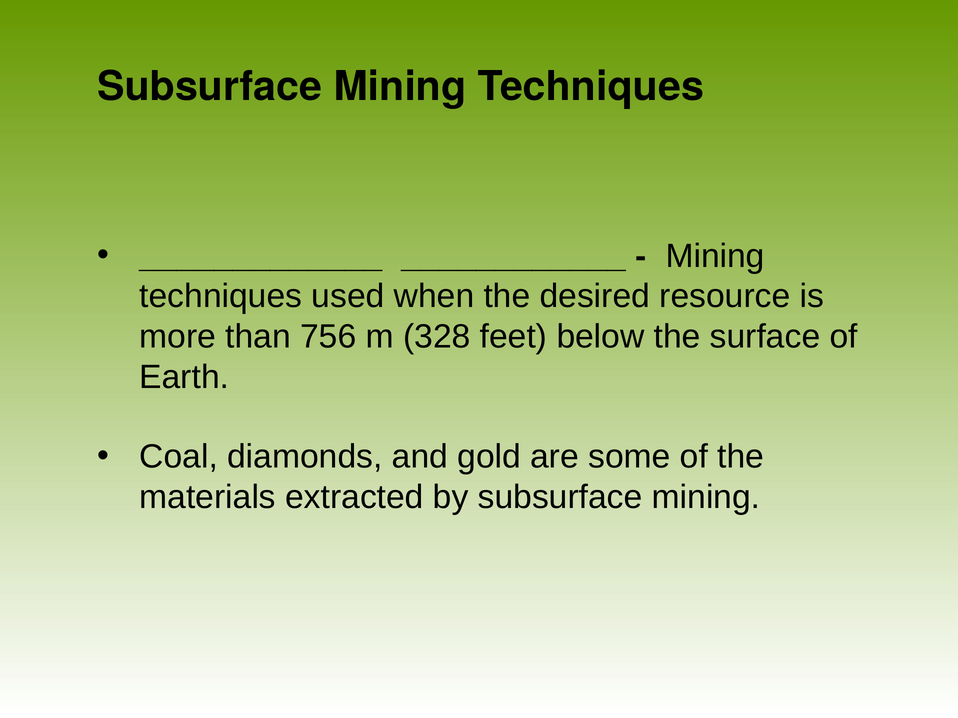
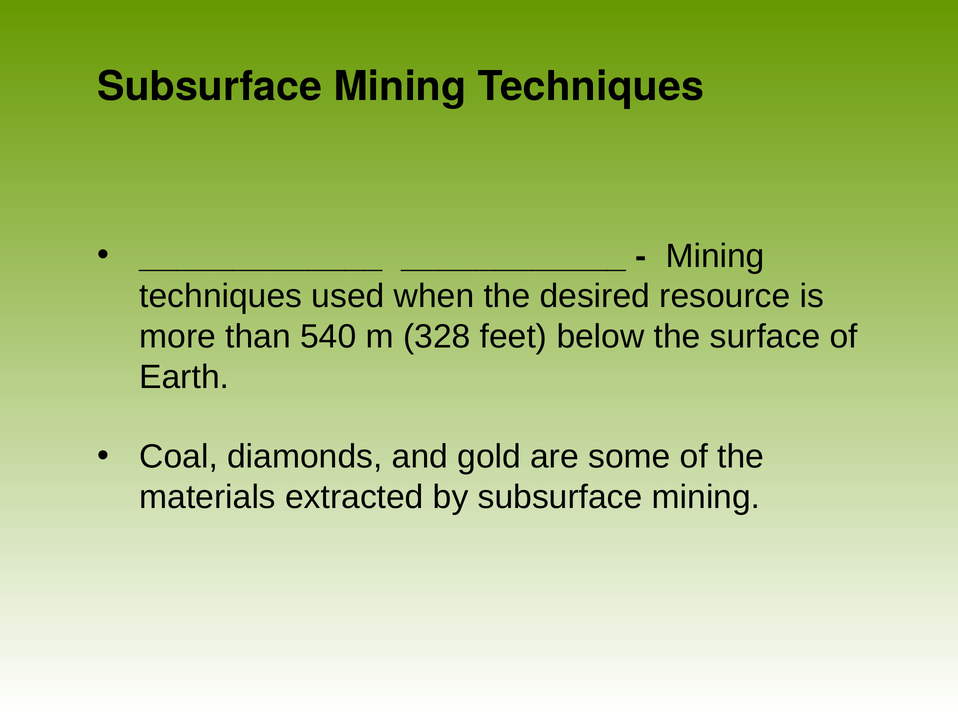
756: 756 -> 540 (328, 337)
